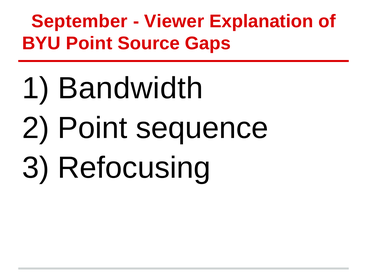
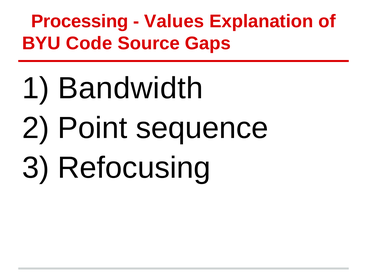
September: September -> Processing (80, 21)
Viewer: Viewer -> Values (174, 21)
BYU Point: Point -> Code (89, 43)
